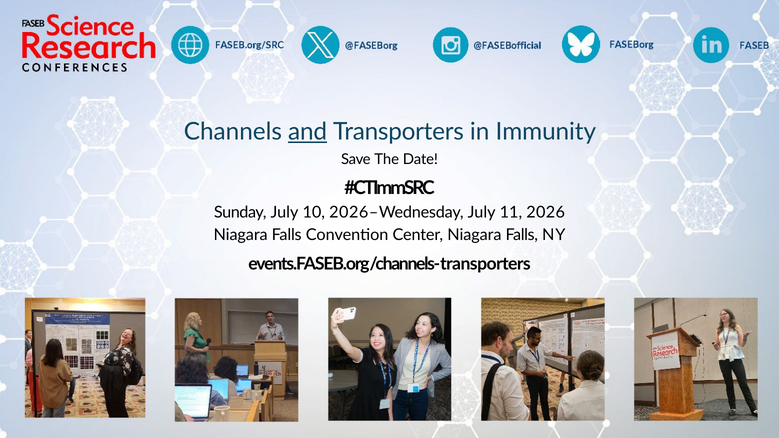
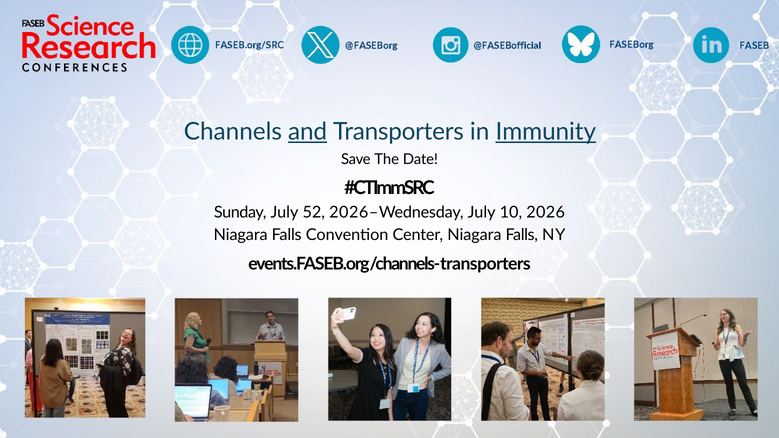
Immunity underline: none -> present (546, 132)
10: 10 -> 52 (314, 213)
11: 11 -> 10 (511, 213)
